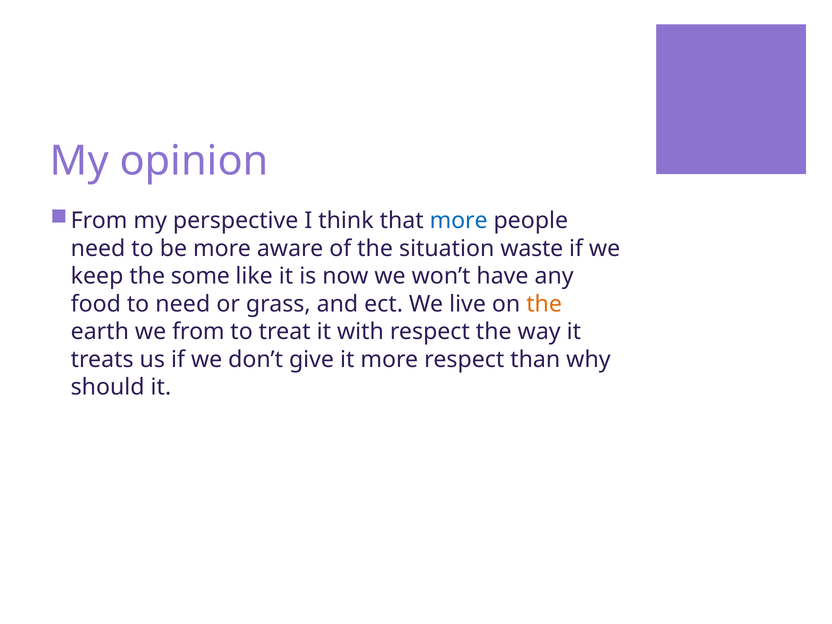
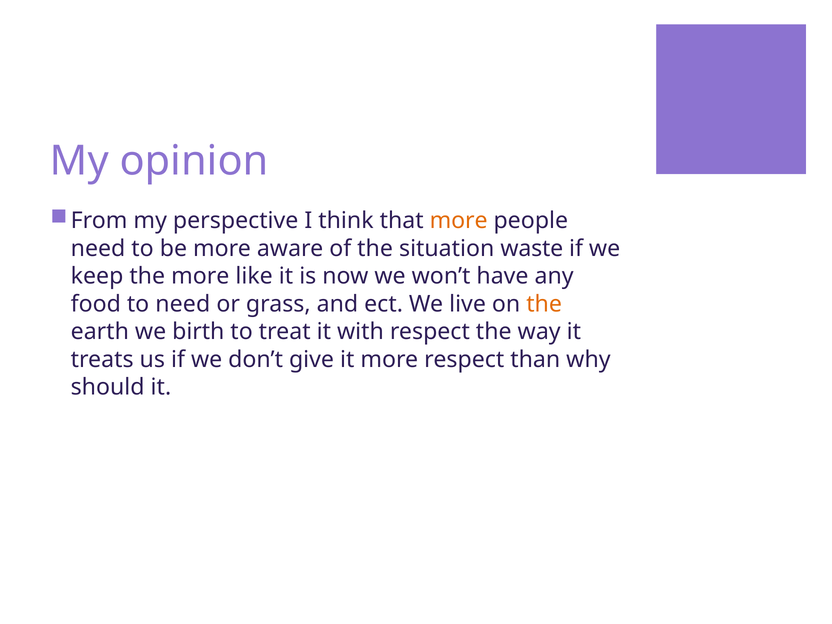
more colour: blue -> orange (459, 221)
the some: some -> more (200, 276)
we from: from -> birth (198, 332)
